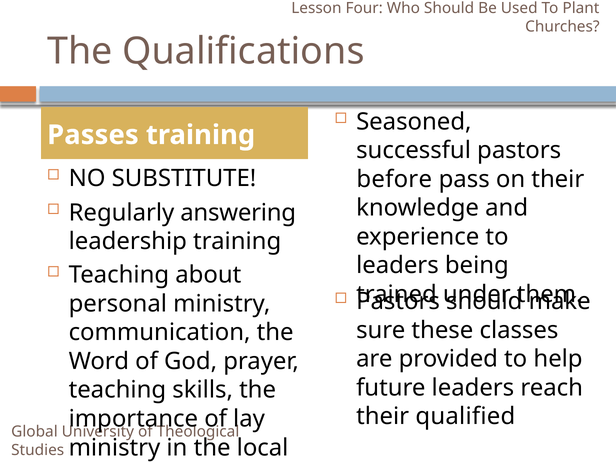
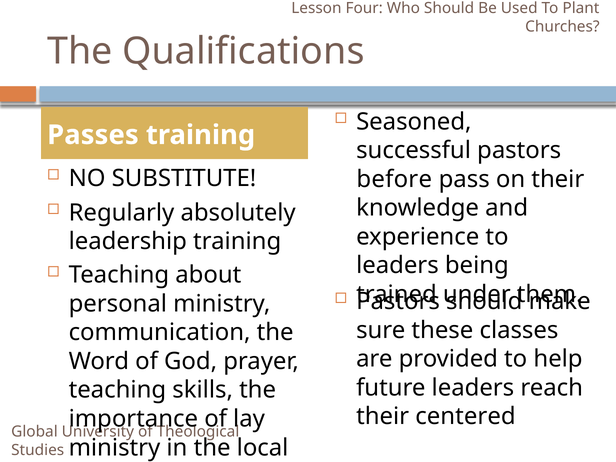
answering: answering -> absolutely (238, 213)
qualified: qualified -> centered (465, 416)
